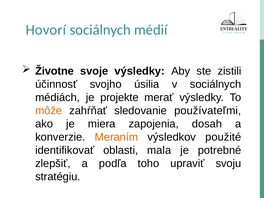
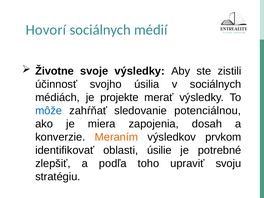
môže colour: orange -> blue (49, 111)
používateľmi: používateľmi -> potenciálnou (208, 111)
použité: použité -> prvkom (223, 137)
mala: mala -> úsilie (159, 150)
